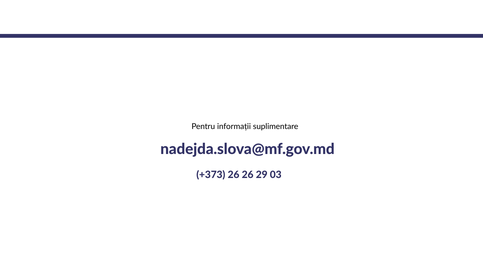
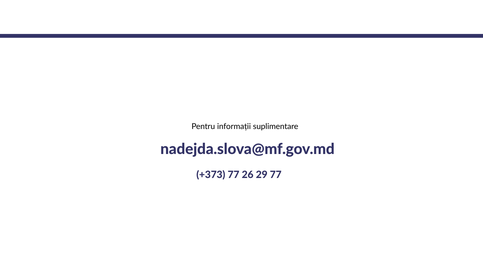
+373 26: 26 -> 77 (234, 175)
29 03: 03 -> 77 (276, 175)
